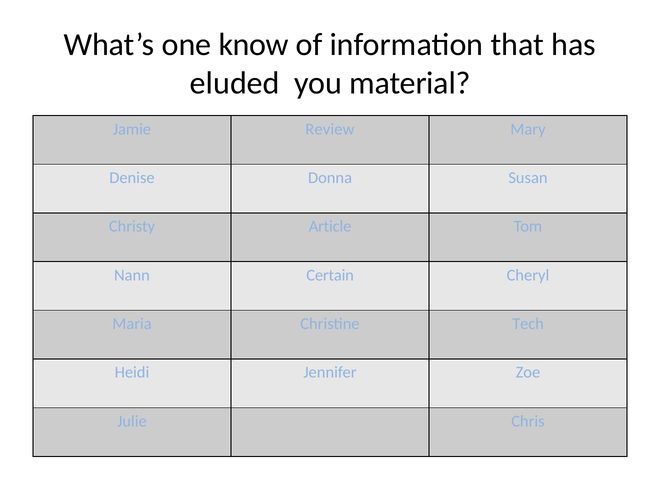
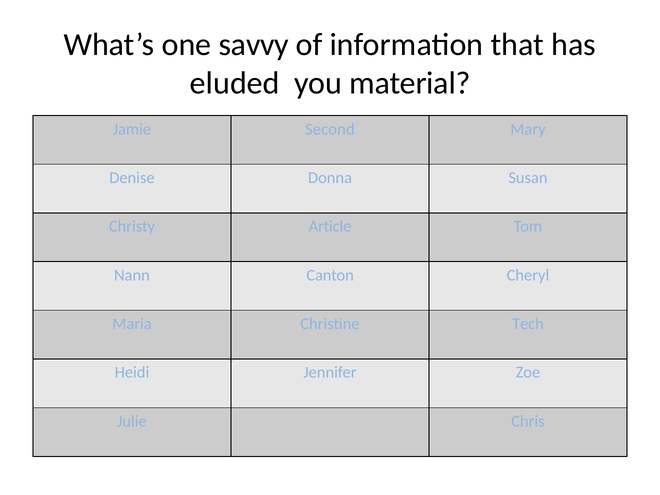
know: know -> savvy (254, 45)
Review: Review -> Second (330, 129)
Certain: Certain -> Canton (330, 275)
